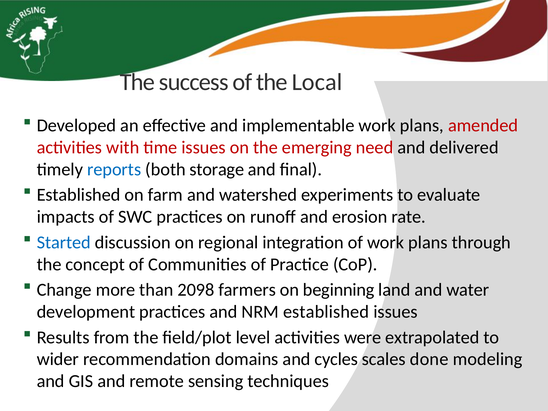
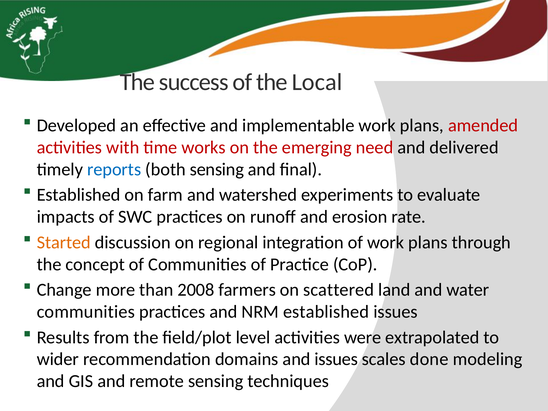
time issues: issues -> works (204, 147)
both storage: storage -> sensing (217, 169)
Started colour: blue -> orange (64, 242)
2098: 2098 -> 2008 (196, 290)
beginning: beginning -> scattered (339, 290)
development: development -> communities (86, 312)
and cycles: cycles -> issues (336, 359)
